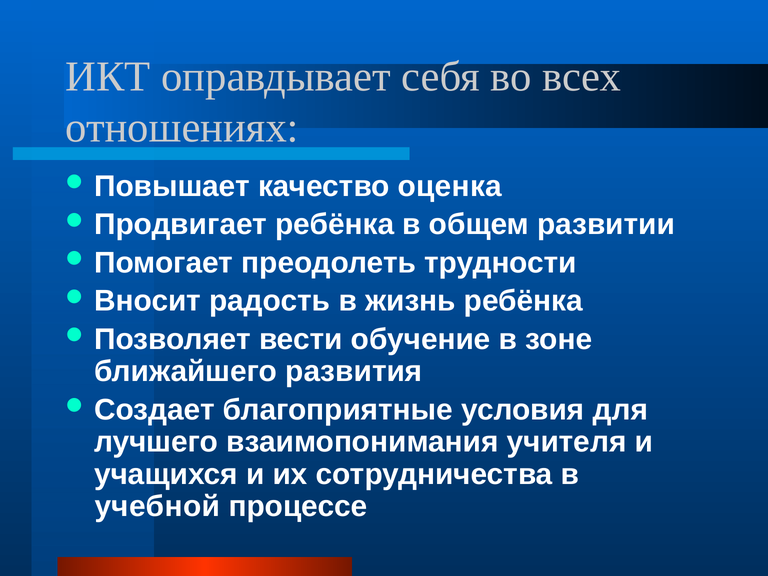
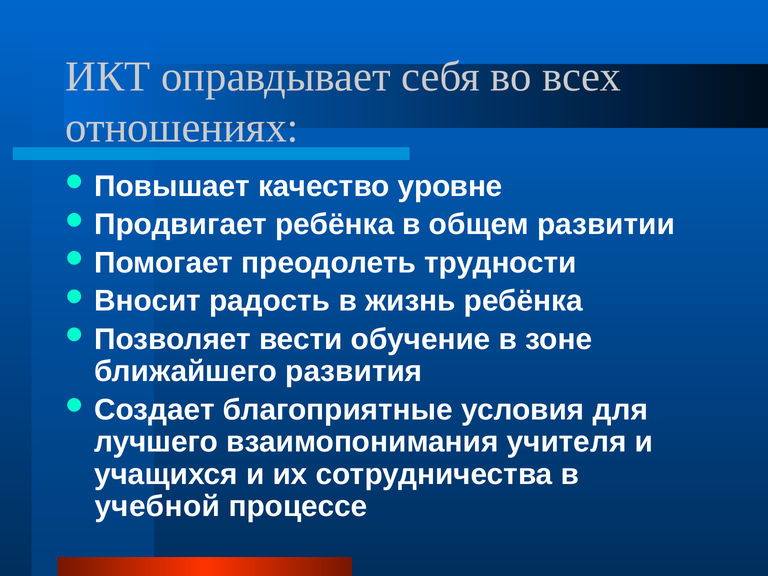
оценка: оценка -> уровне (450, 186)
